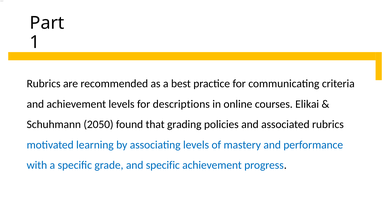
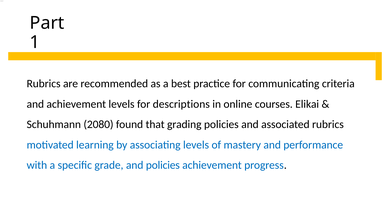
2050: 2050 -> 2080 (98, 125)
and specific: specific -> policies (163, 166)
